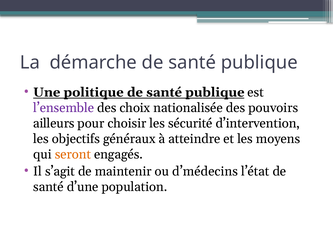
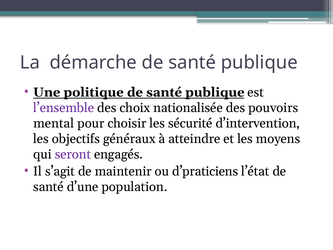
ailleurs: ailleurs -> mental (54, 123)
seront colour: orange -> purple (73, 154)
d’médecins: d’médecins -> d’praticiens (205, 171)
